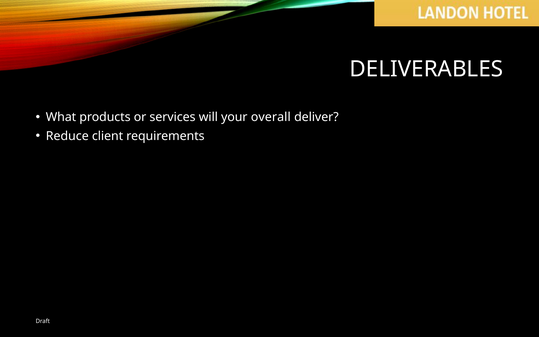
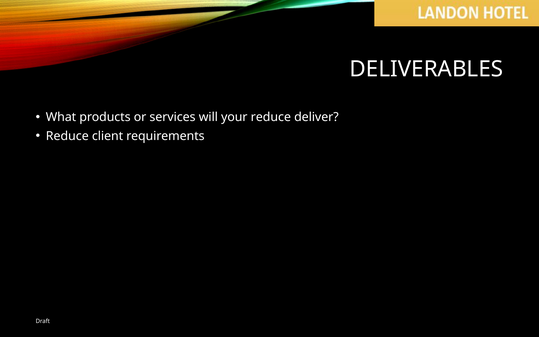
your overall: overall -> reduce (271, 117)
